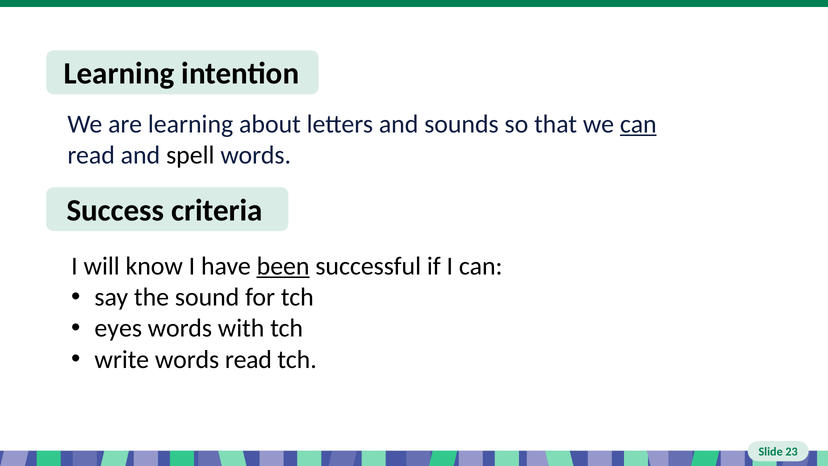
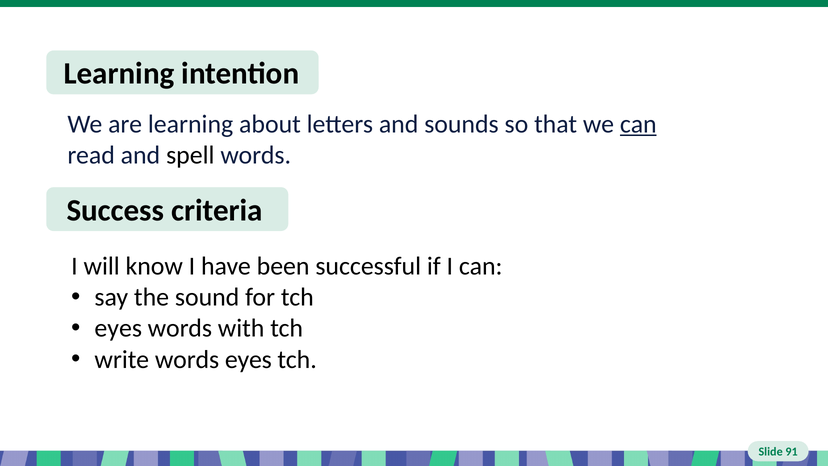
been underline: present -> none (283, 266)
words read: read -> eyes (248, 359)
23: 23 -> 91 (792, 452)
